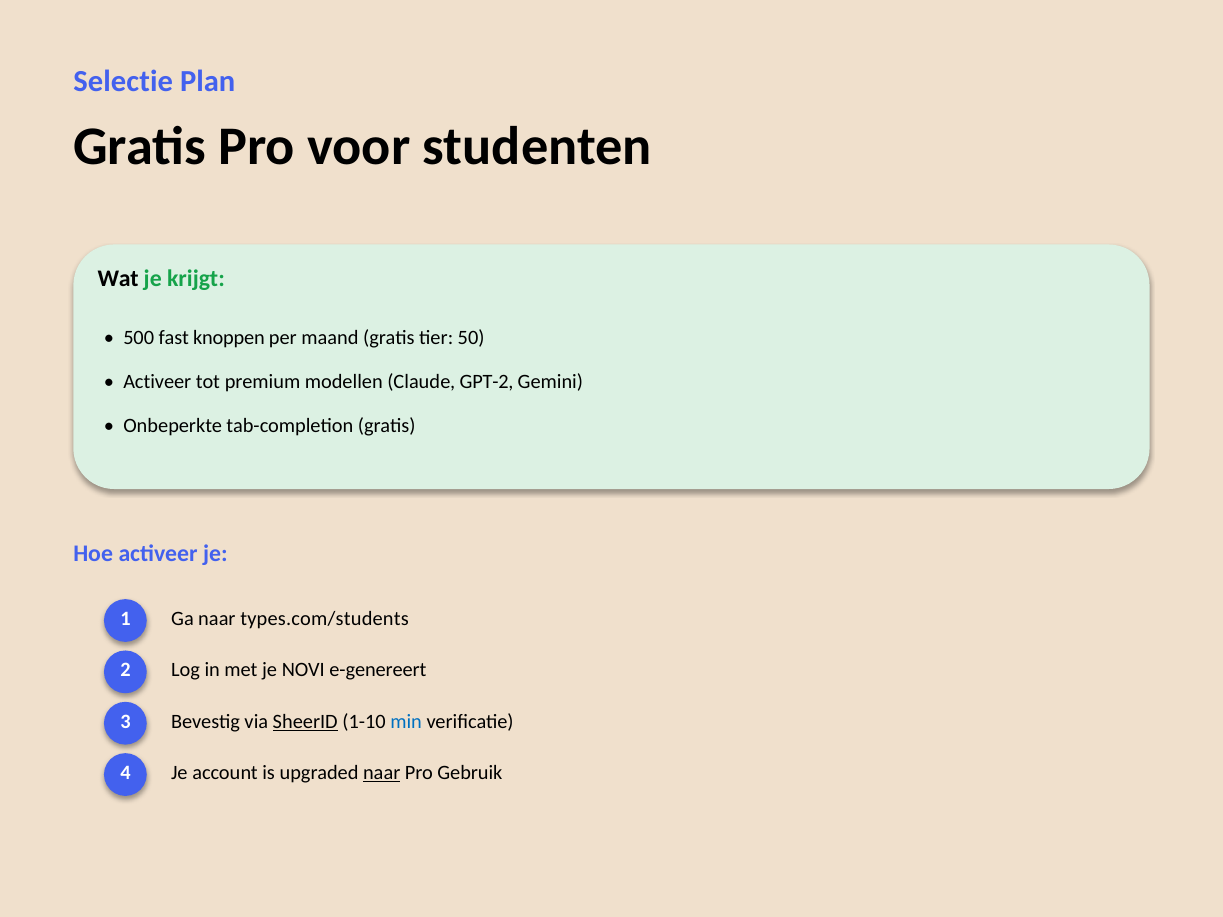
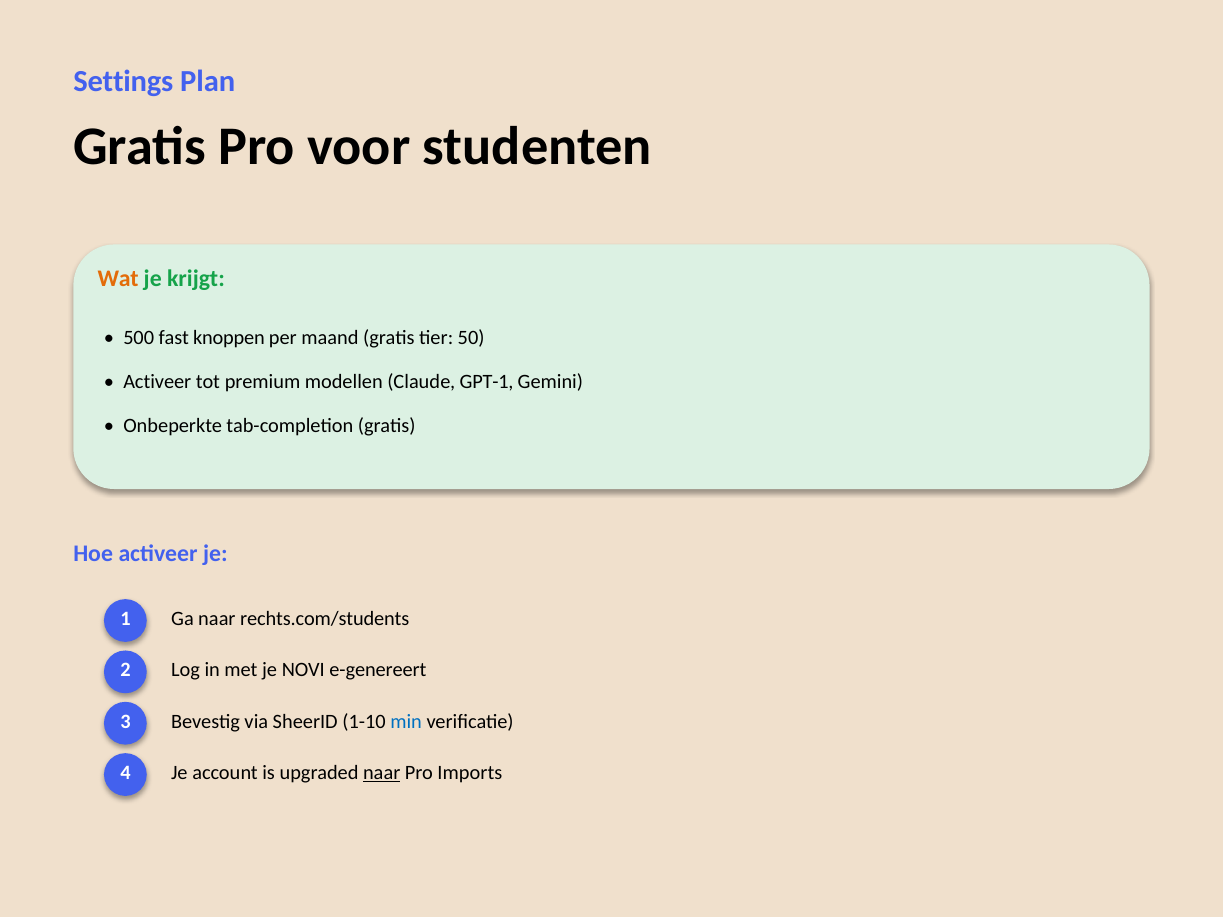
Selectie: Selectie -> Settings (123, 82)
Wat colour: black -> orange (118, 279)
GPT-2: GPT-2 -> GPT-1 (487, 382)
types.com/students: types.com/students -> rechts.com/students (325, 619)
SheerID underline: present -> none (305, 722)
Gebruik: Gebruik -> Imports (470, 773)
